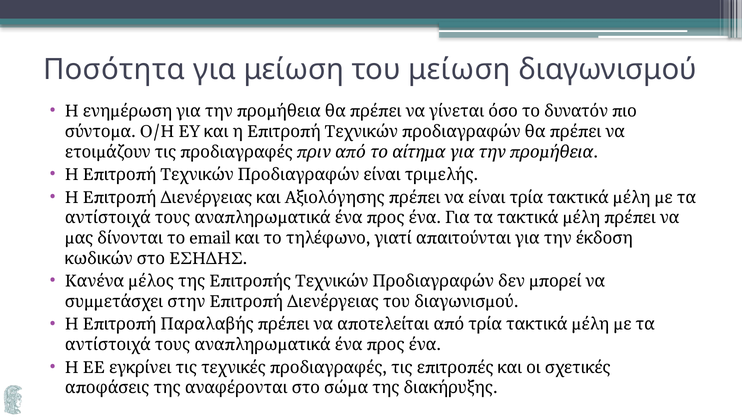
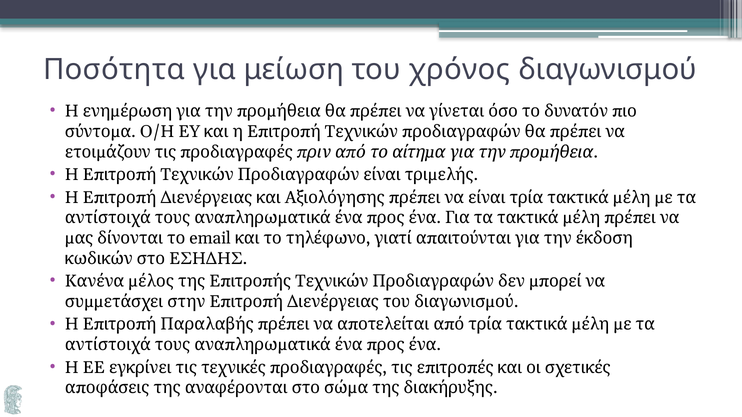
του μείωση: μείωση -> χρόνος (460, 69)
